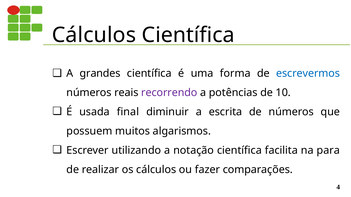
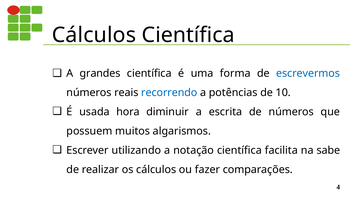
recorrendo colour: purple -> blue (169, 93)
final: final -> hora (128, 112)
para: para -> sabe (328, 151)
